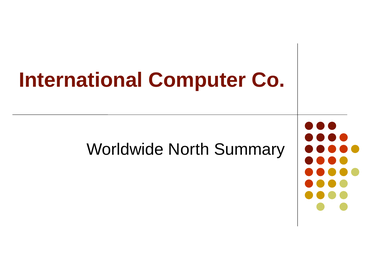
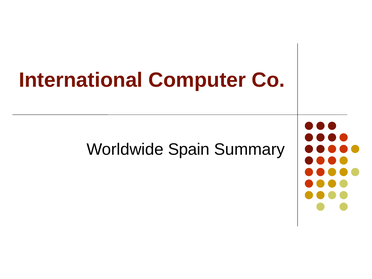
North: North -> Spain (189, 149)
